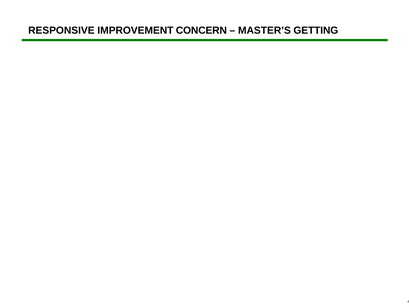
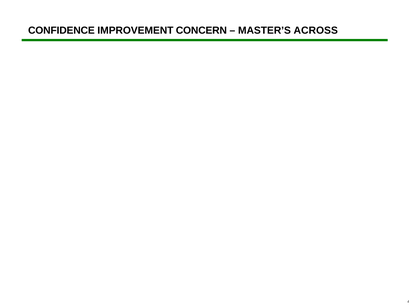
RESPONSIVE: RESPONSIVE -> CONFIDENCE (61, 30)
GETTING: GETTING -> ACROSS (316, 30)
